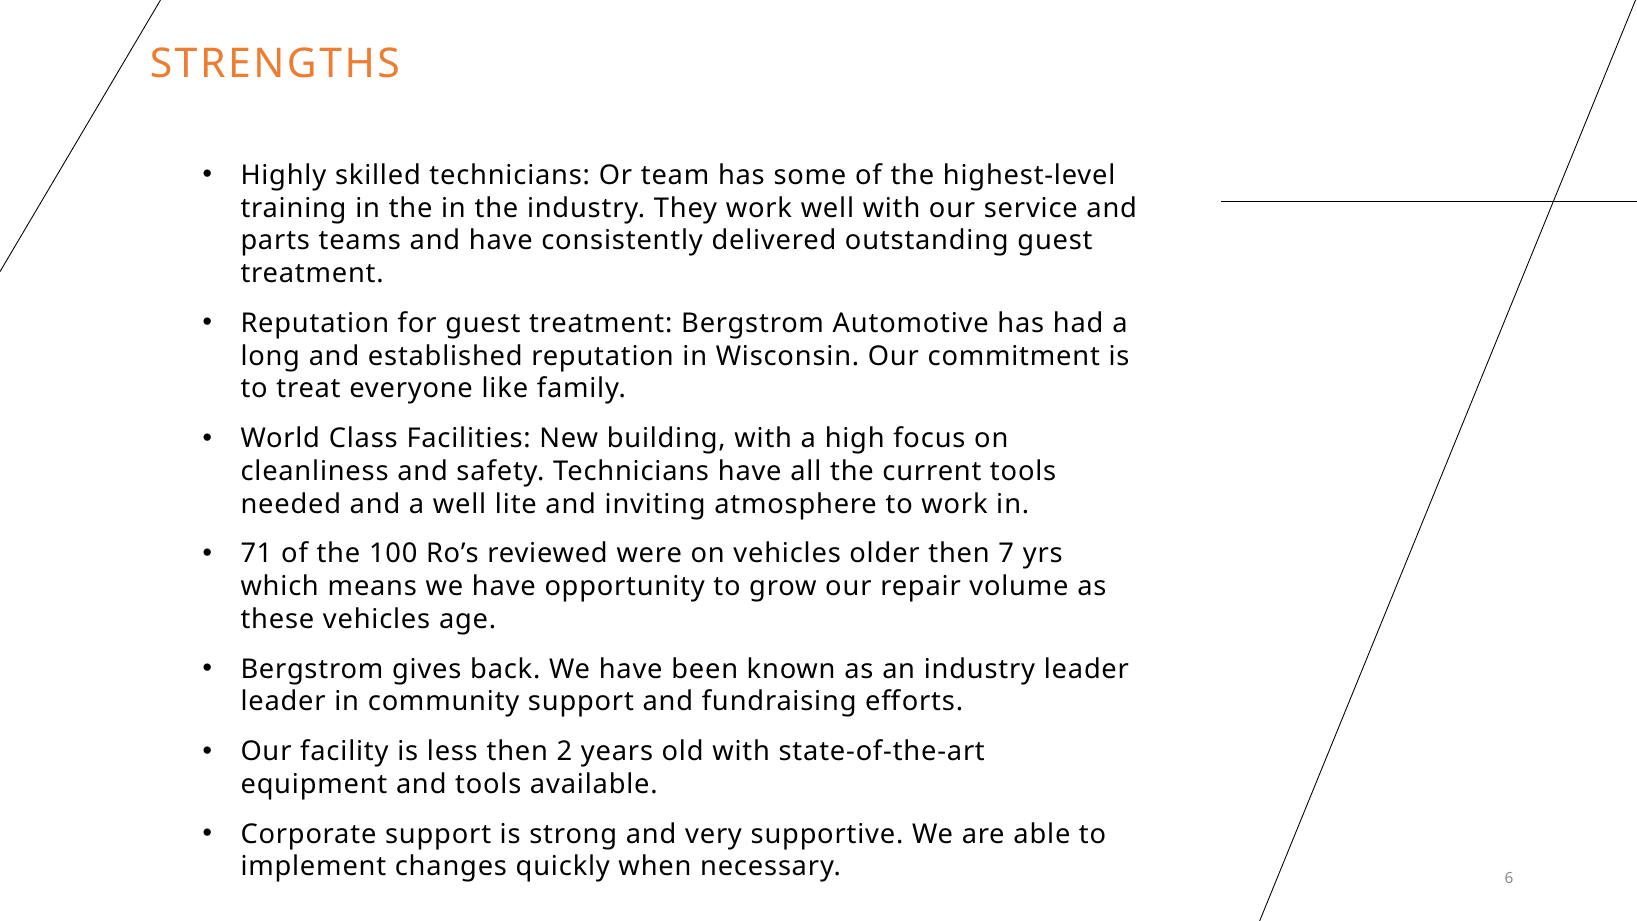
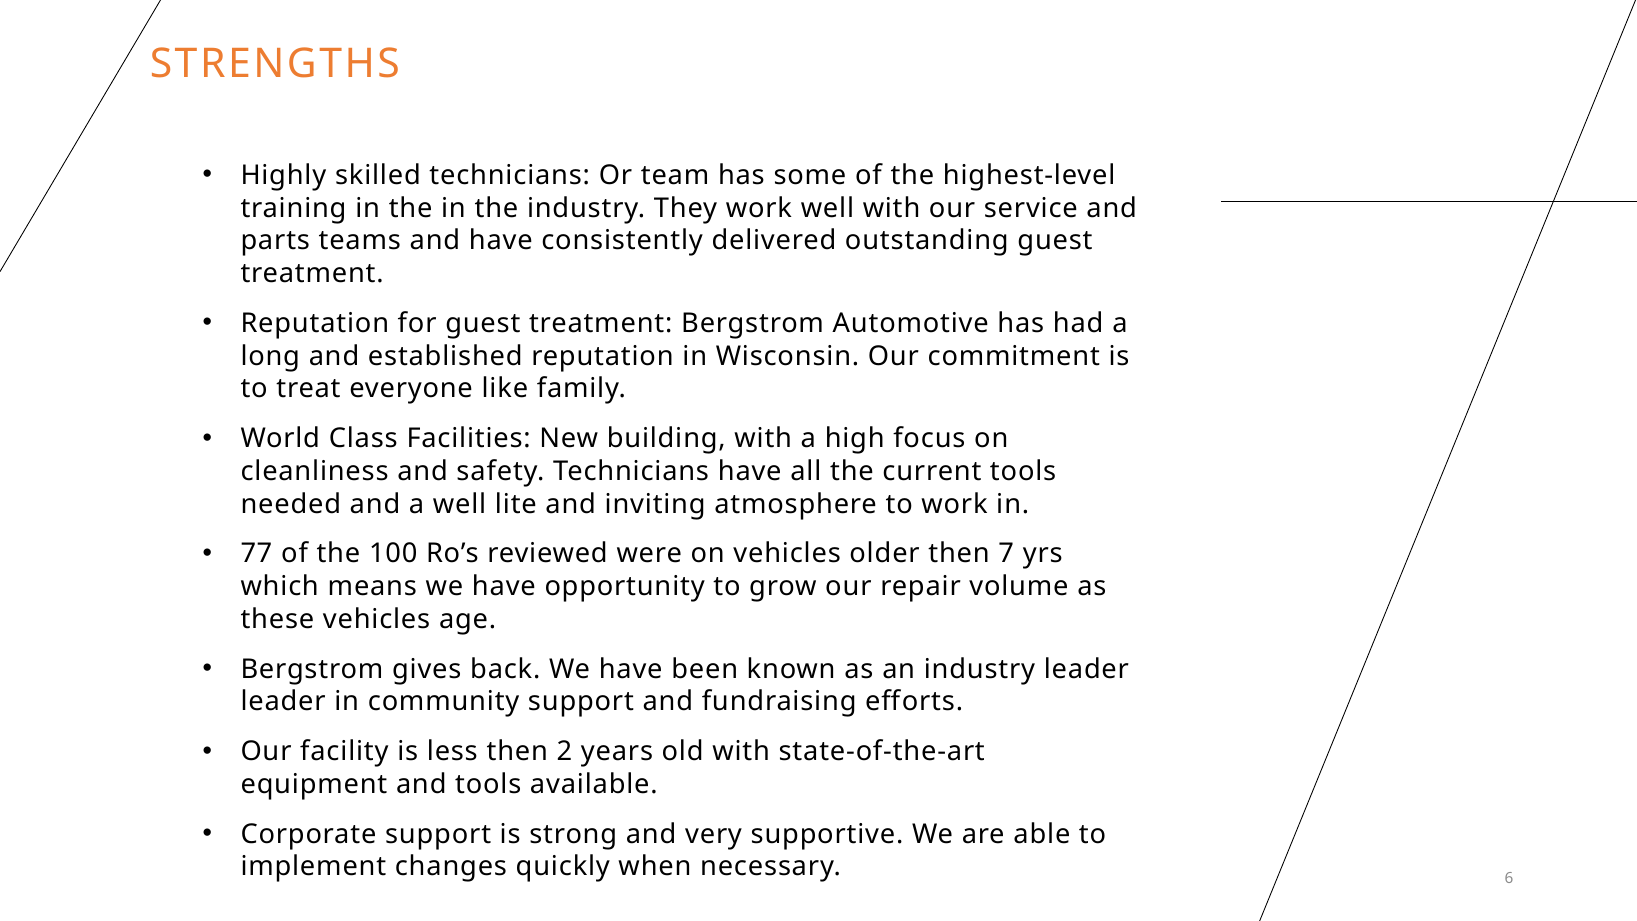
71: 71 -> 77 (256, 554)
